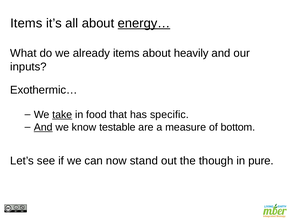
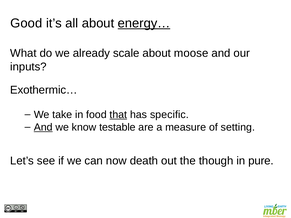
Items: Items -> Good (26, 23)
already items: items -> scale (126, 53)
heavily: heavily -> moose (191, 53)
take underline: present -> none (62, 115)
that underline: none -> present (118, 115)
bottom: bottom -> setting (238, 127)
stand: stand -> death (144, 161)
